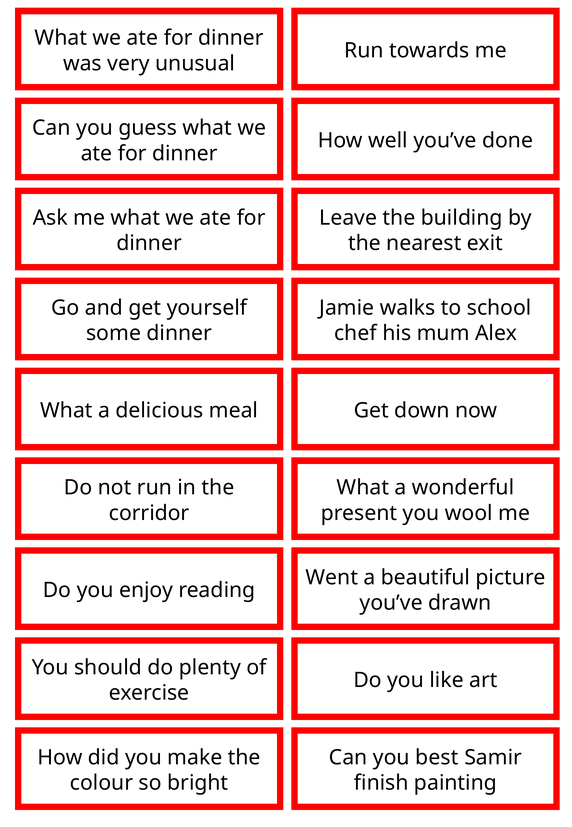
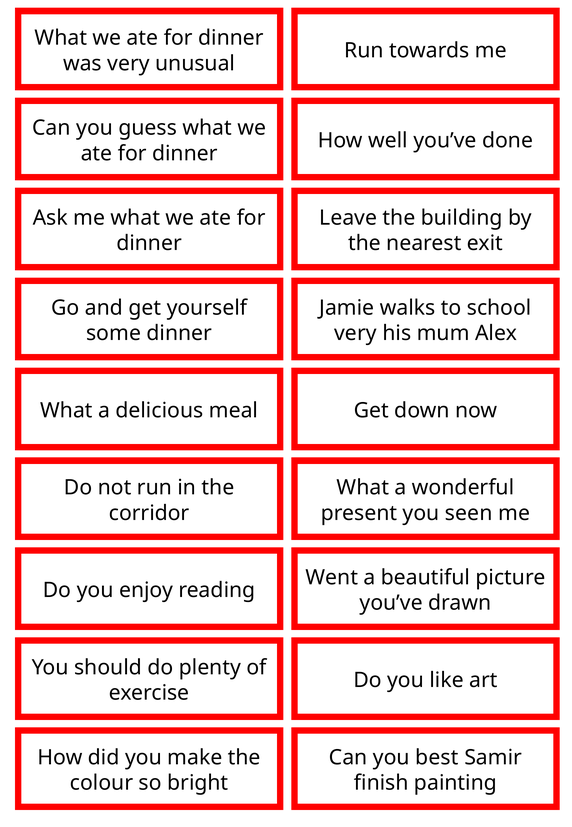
chef: chef -> very (355, 333)
wool: wool -> seen (469, 513)
